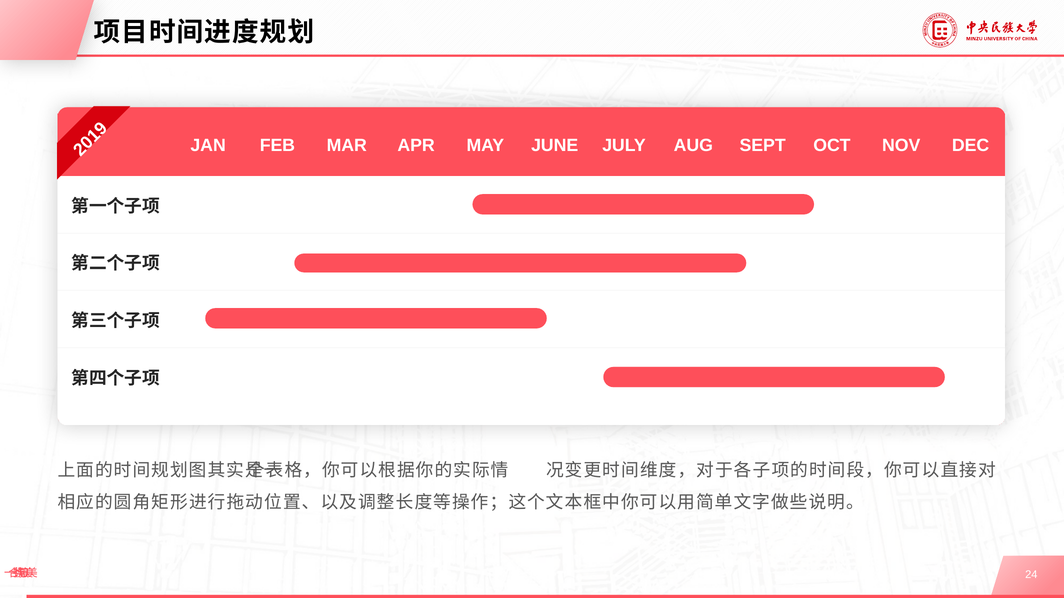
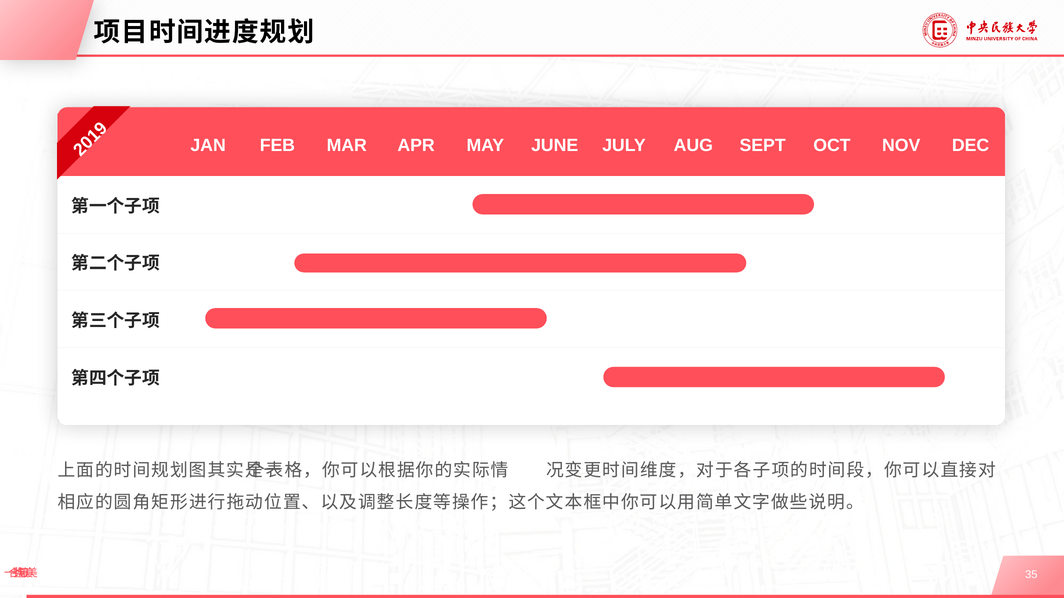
24: 24 -> 35 (1031, 575)
